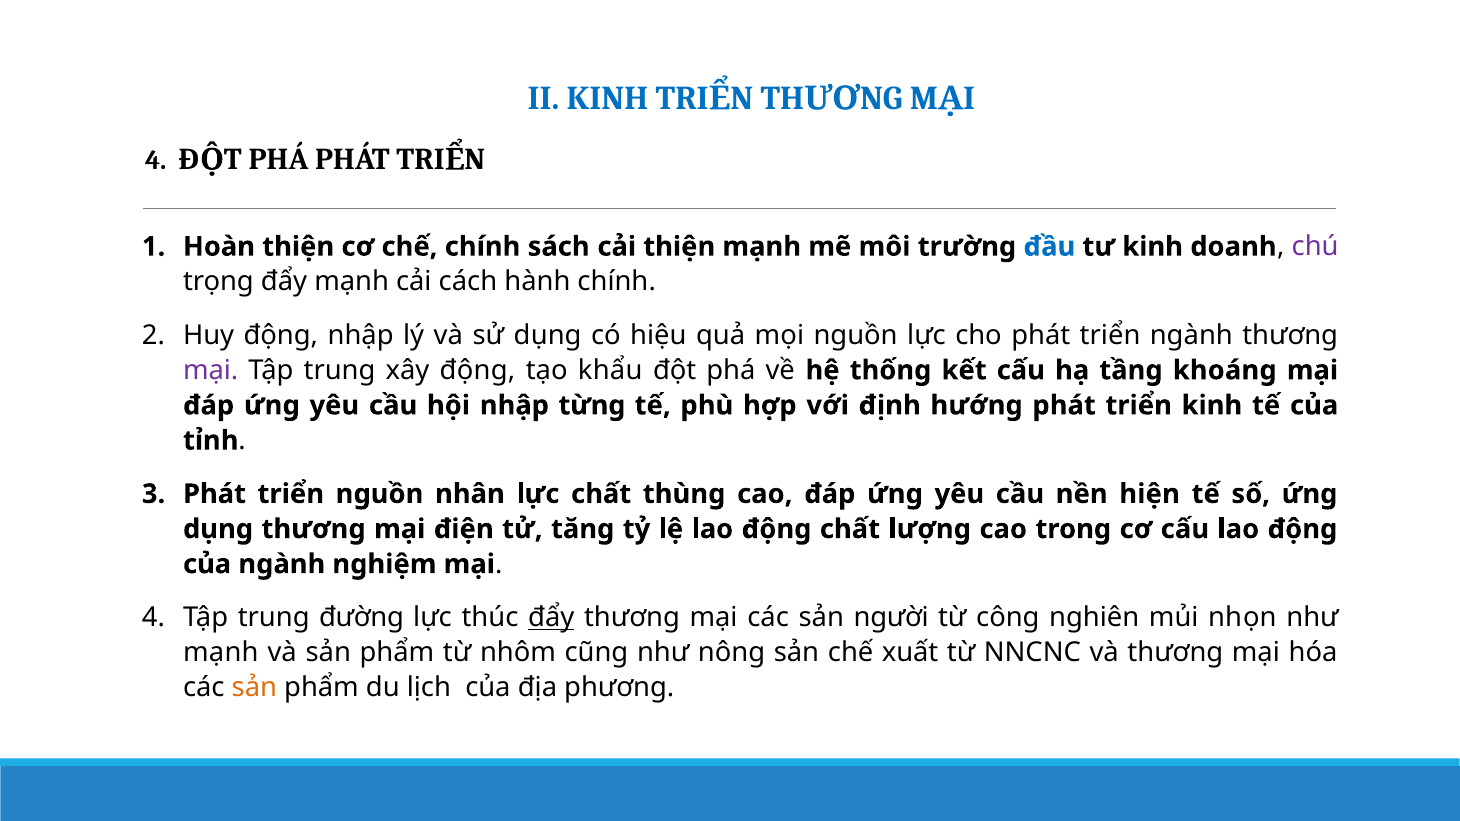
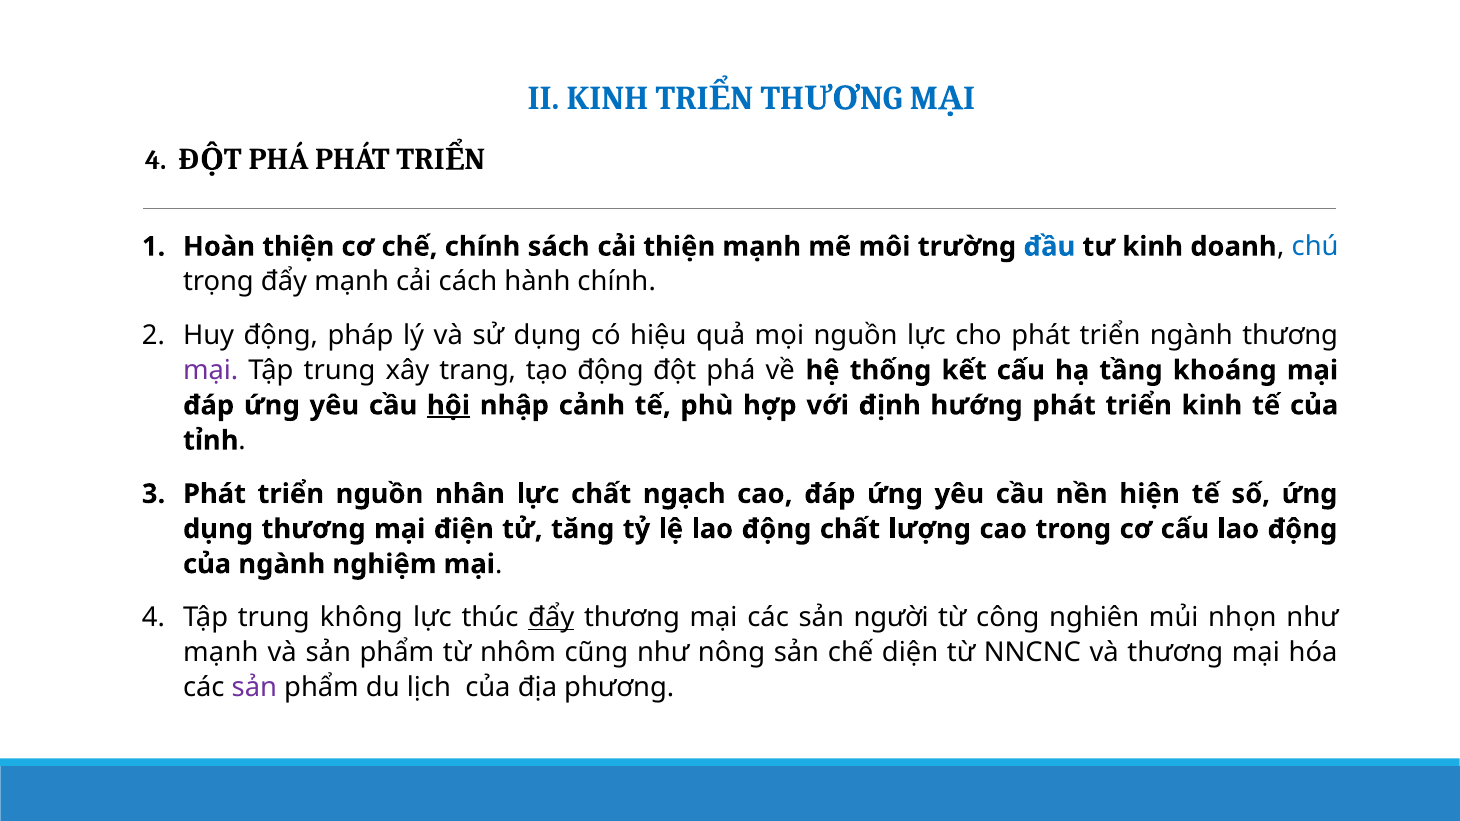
chú colour: purple -> blue (1315, 247)
động nhập: nhập -> pháp (361, 335)
xây động: động -> trang (478, 370)
tạo khẩu: khẩu -> động (610, 370)
hội underline: none -> present (448, 406)
từng: từng -> cảnh (592, 406)
thùng: thùng -> ngạch (684, 494)
đường: đường -> không (361, 618)
xuất: xuất -> diện (910, 653)
sản colour: orange -> purple (254, 688)
